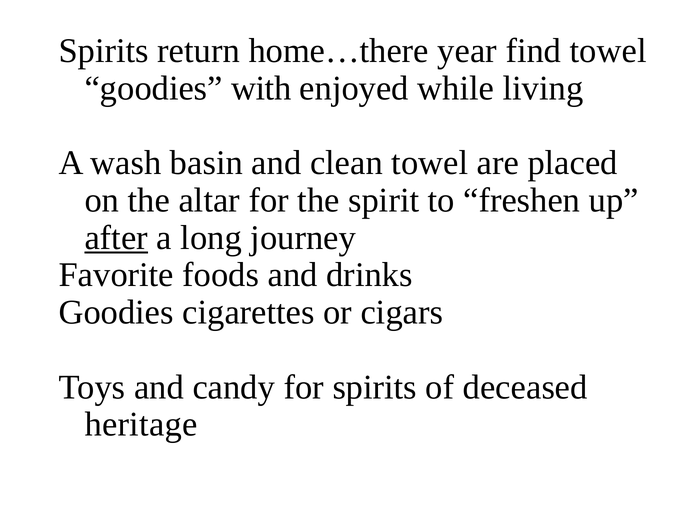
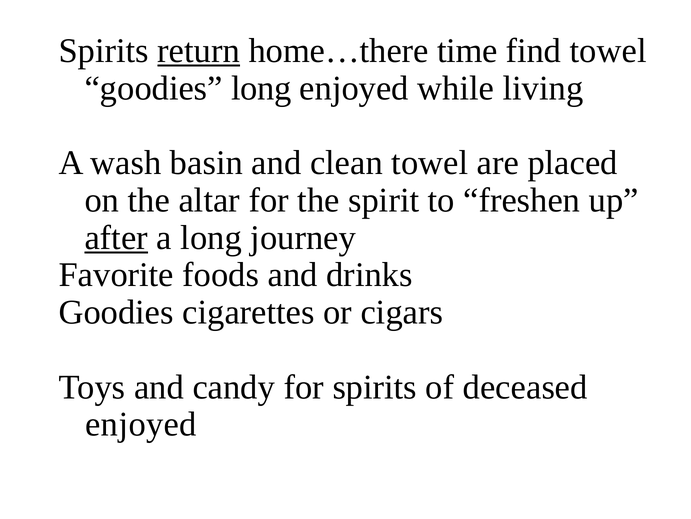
return underline: none -> present (199, 51)
year: year -> time (467, 51)
goodies with: with -> long (261, 88)
heritage: heritage -> enjoyed (141, 424)
